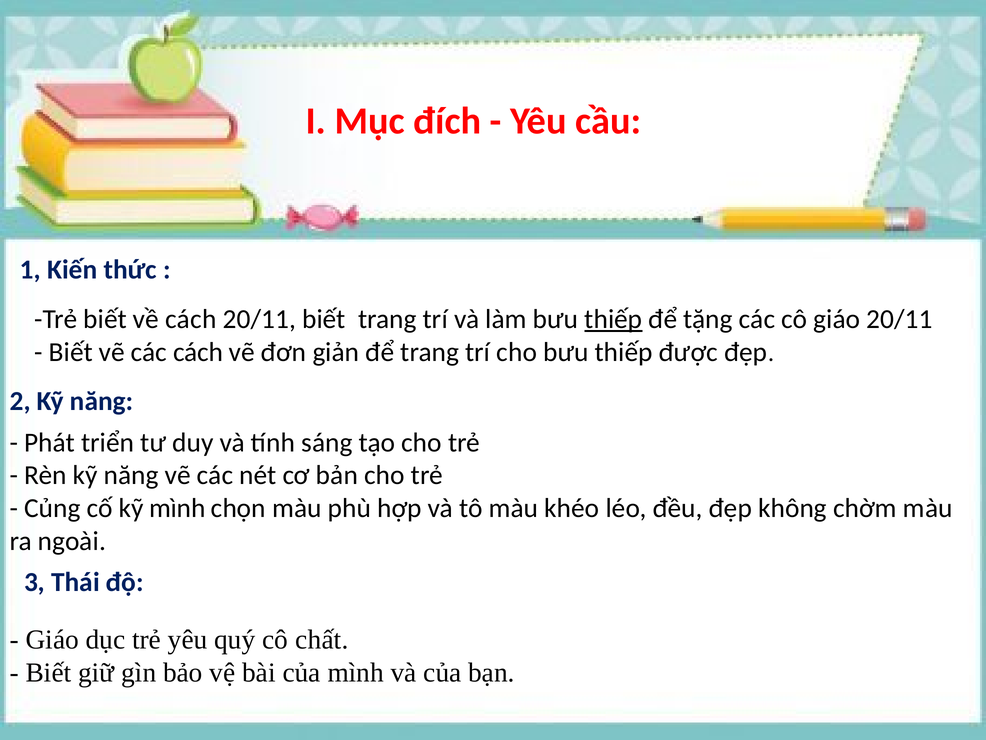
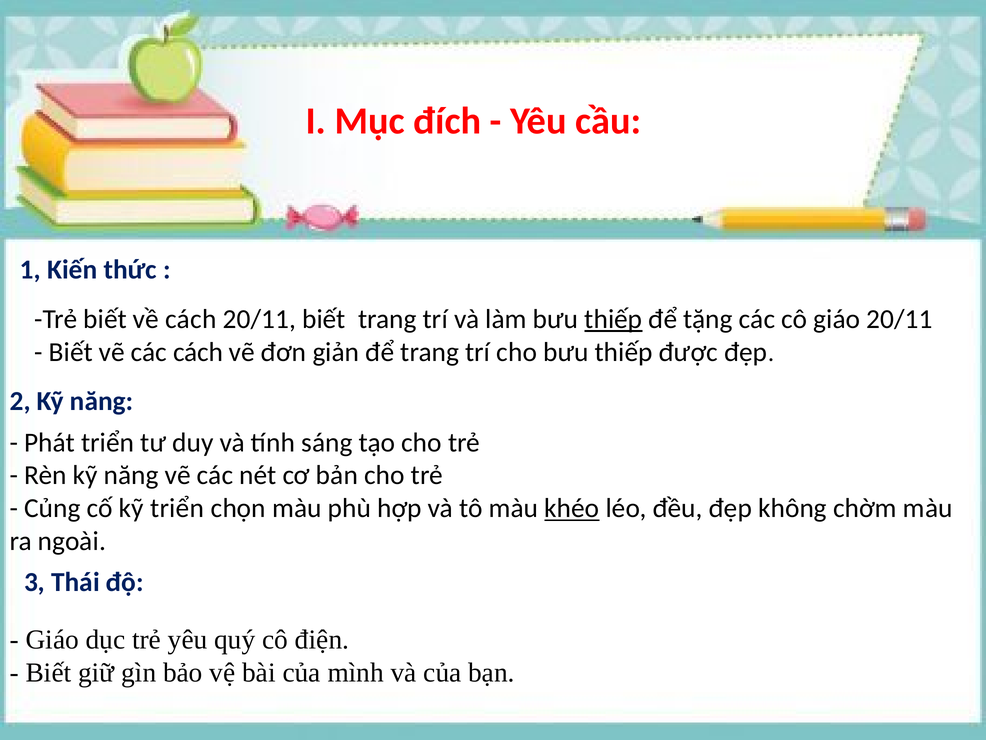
kỹ mình: mình -> triển (177, 508)
khéo underline: none -> present (572, 508)
chất: chất -> điện (322, 639)
